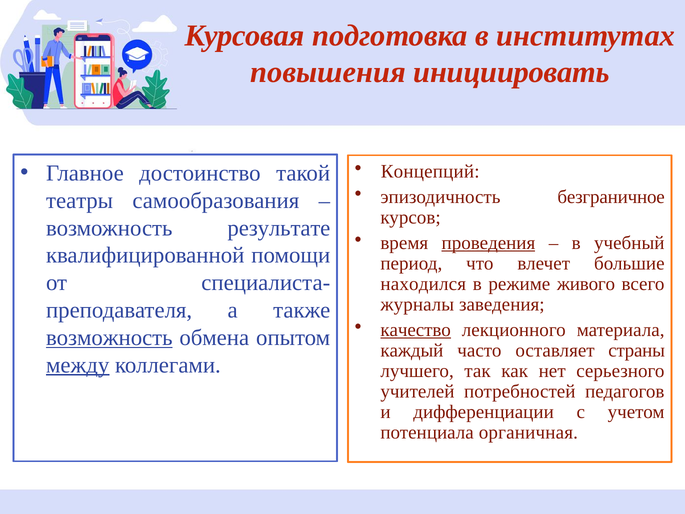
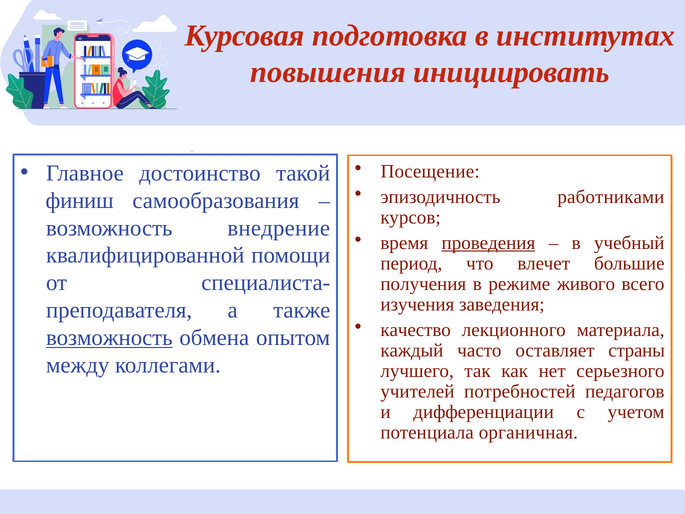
Концепций: Концепций -> Посещение (430, 171)
безграничное: безграничное -> работниками (611, 197)
театры: театры -> финиш (80, 201)
результате: результате -> внедрение (279, 228)
находился: находился -> получения (423, 284)
журналы: журналы -> изучения (417, 304)
качество underline: present -> none (416, 330)
между underline: present -> none (78, 365)
